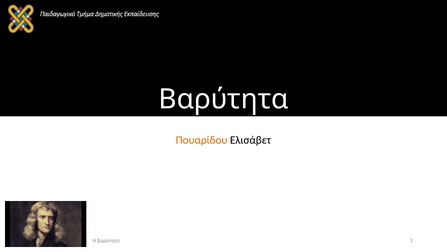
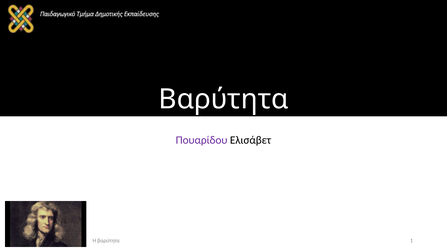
Πουαρίδου colour: orange -> purple (202, 140)
